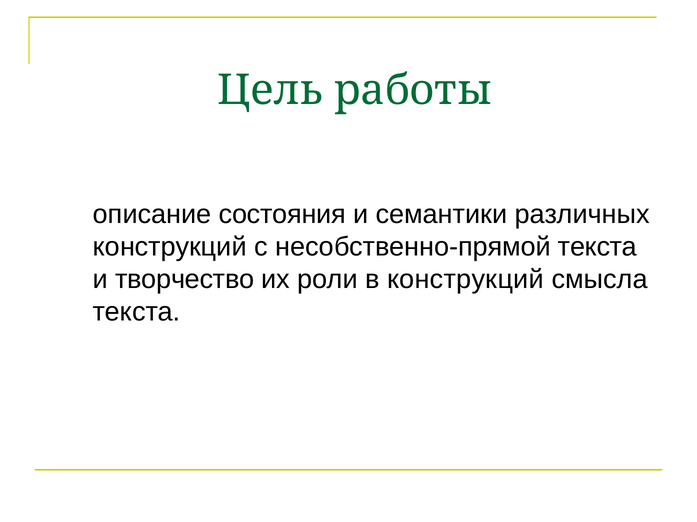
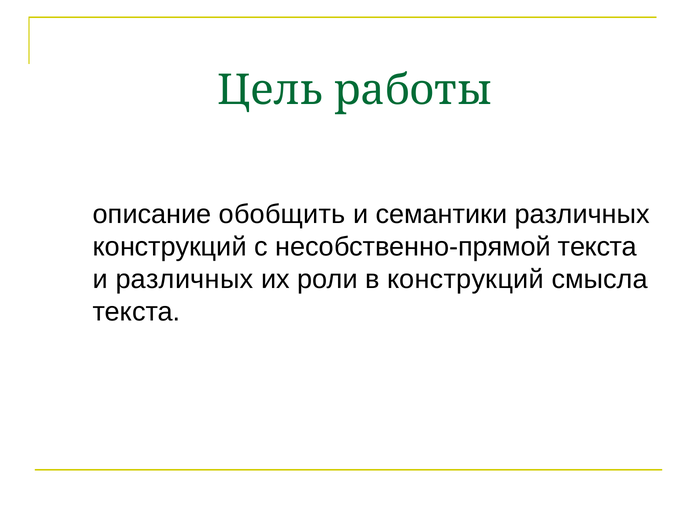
состояния: состояния -> обобщить (282, 214)
и творчество: творчество -> различных (184, 280)
